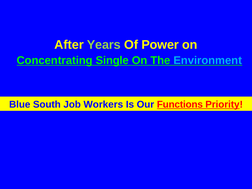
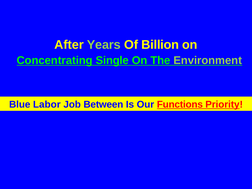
Power: Power -> Billion (160, 45)
Environment colour: light blue -> light green (208, 60)
South: South -> Labor (47, 104)
Workers: Workers -> Between (103, 104)
